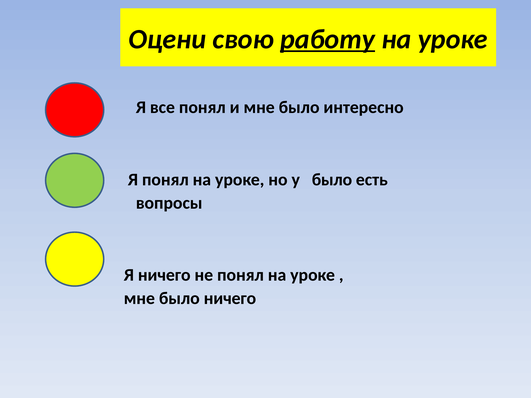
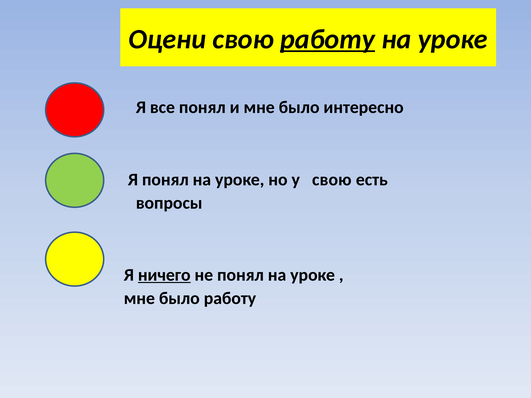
у было: было -> свою (332, 180)
ничего underline: none -> present (164, 275)
было ничего: ничего -> работу (230, 299)
